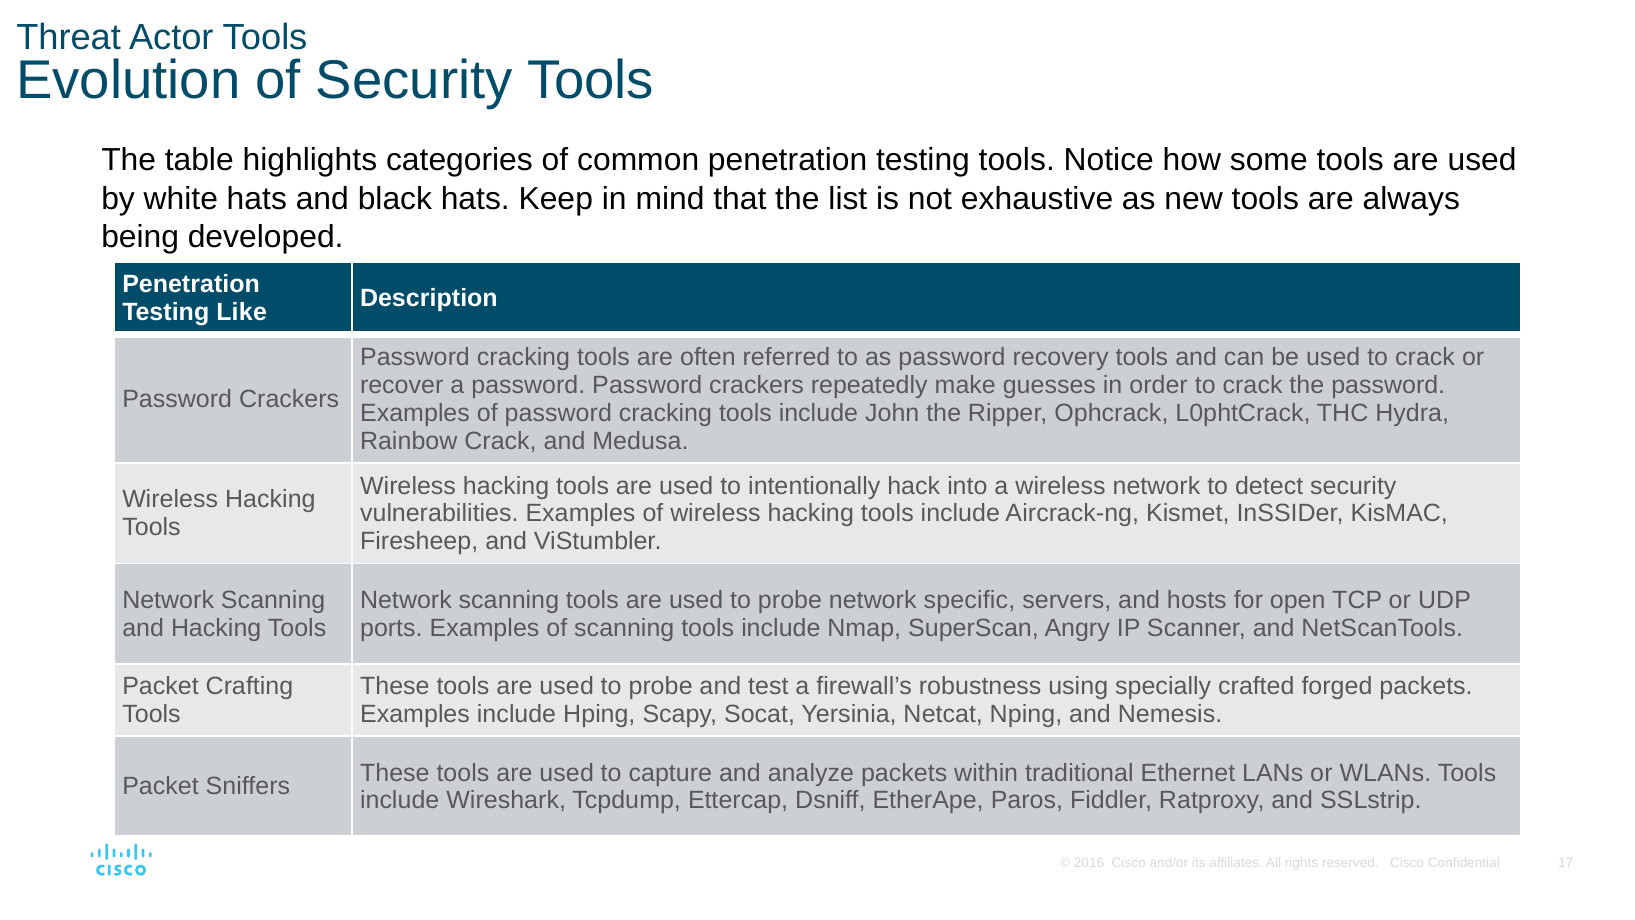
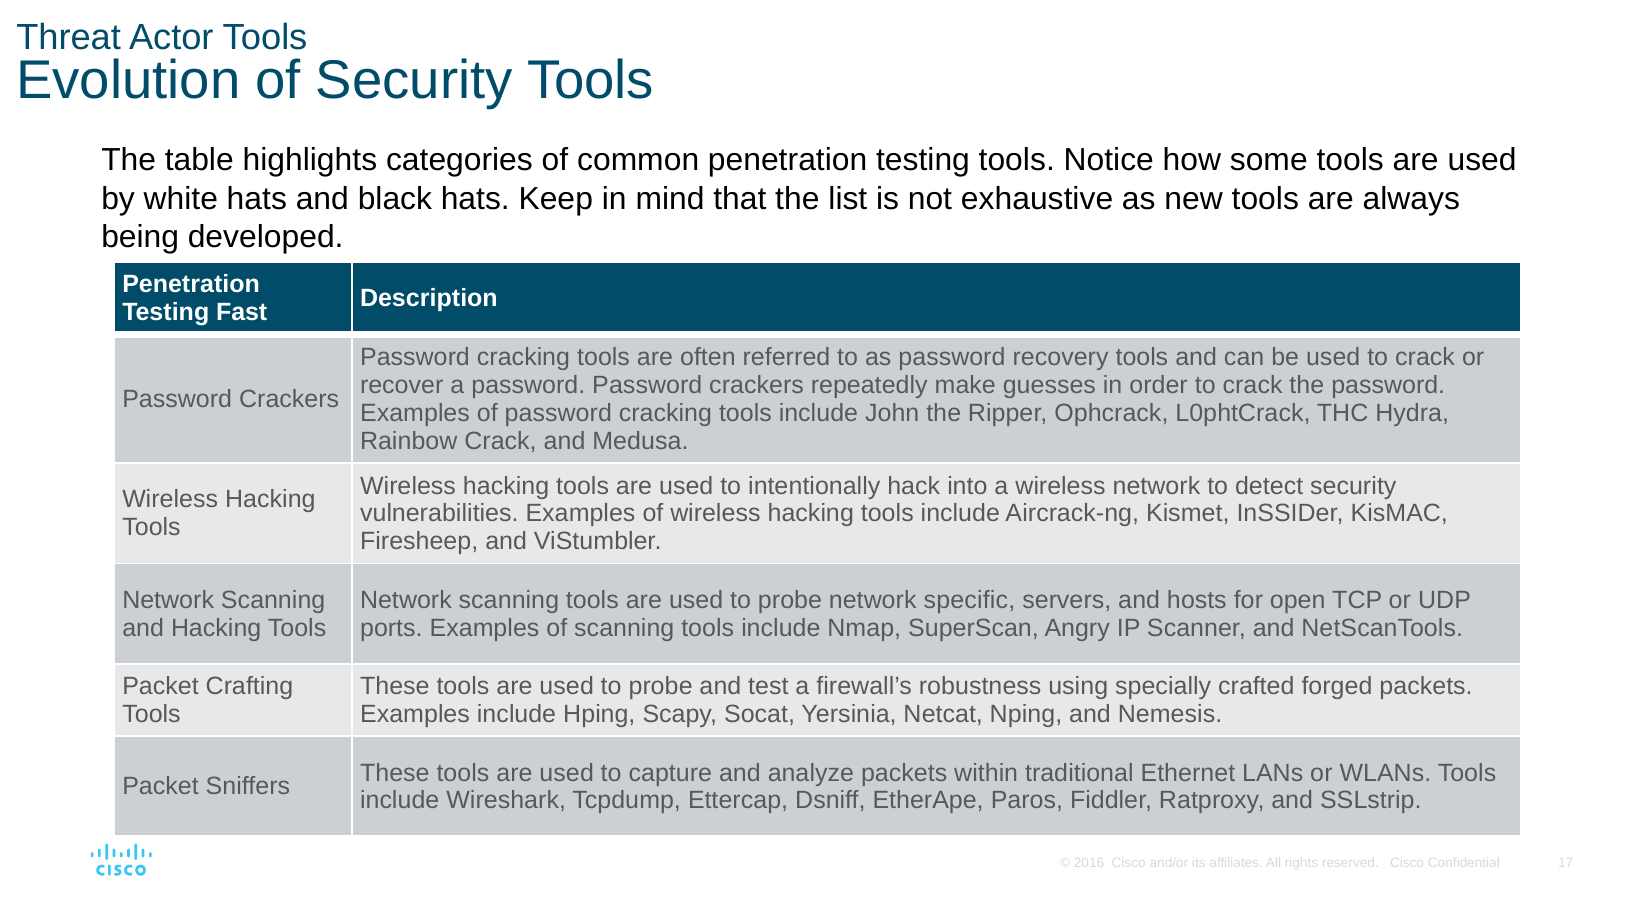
Like: Like -> Fast (242, 312)
